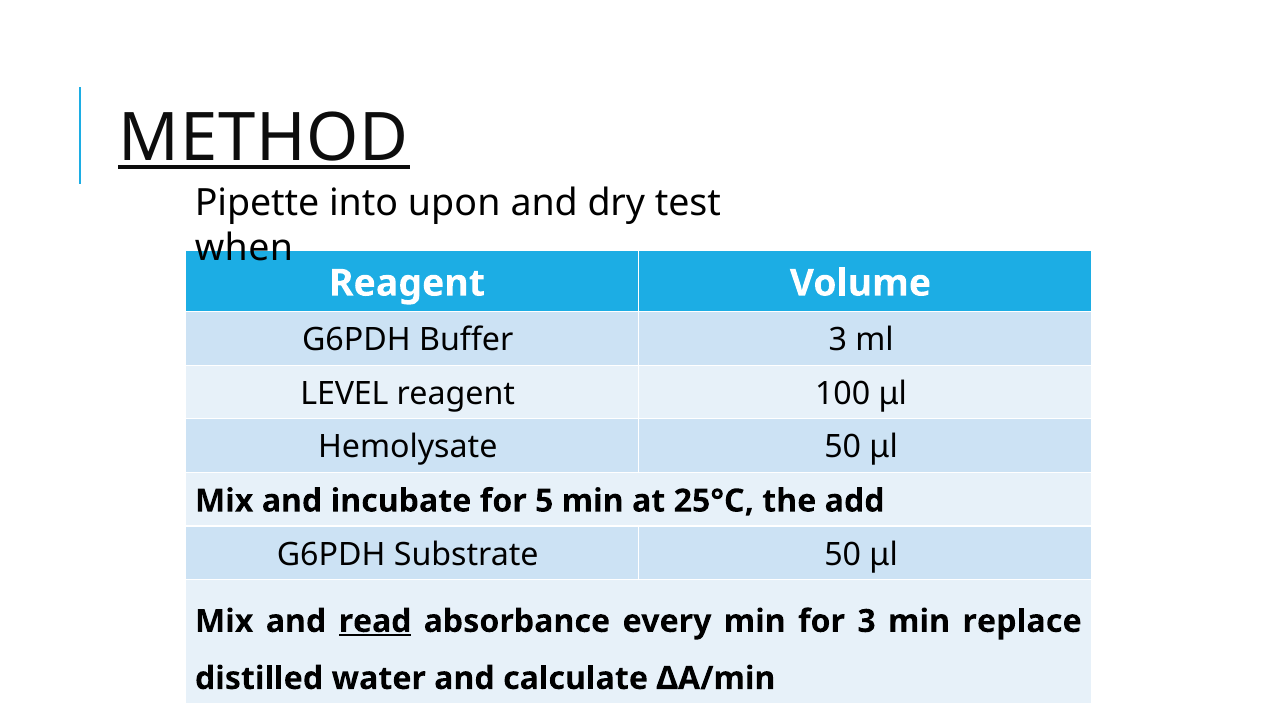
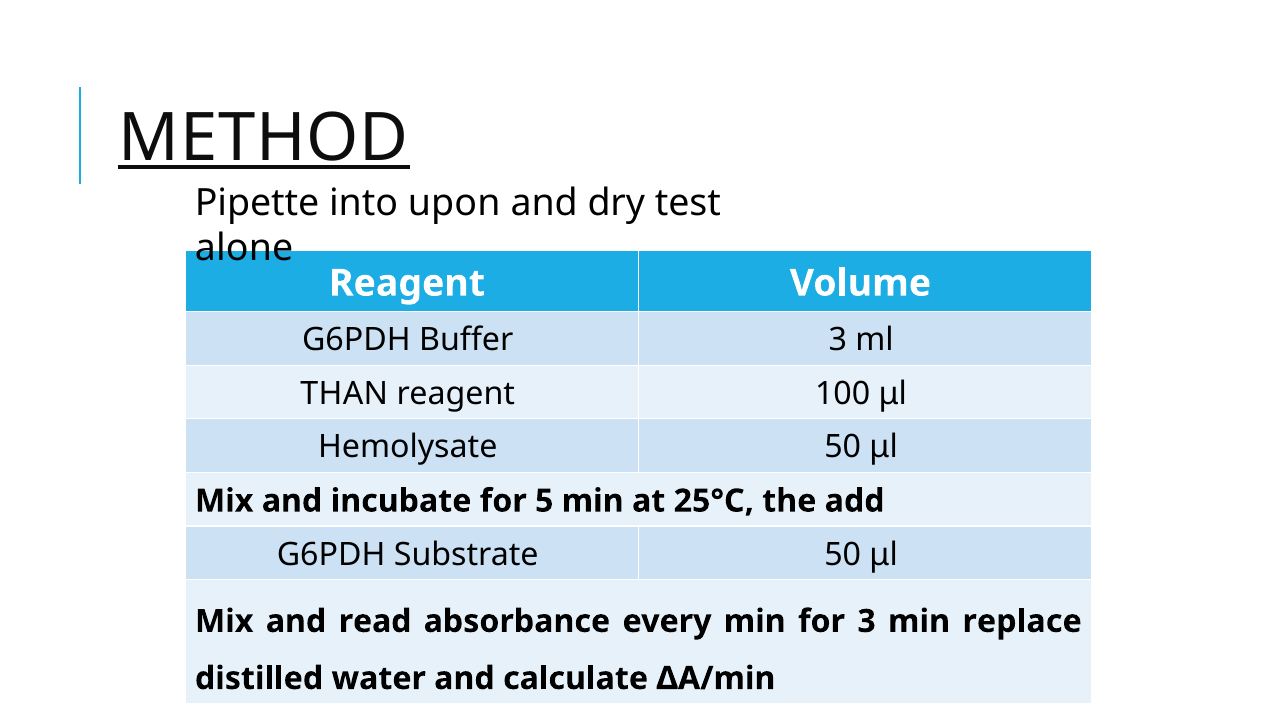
when: when -> alone (244, 248)
LEVEL: LEVEL -> THAN (344, 394)
read underline: present -> none (375, 621)
